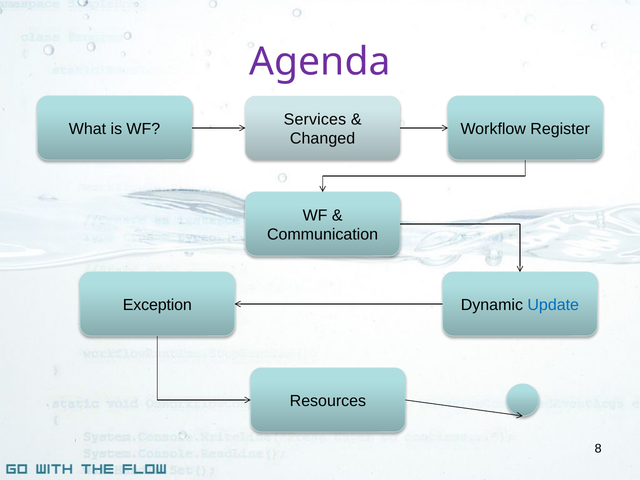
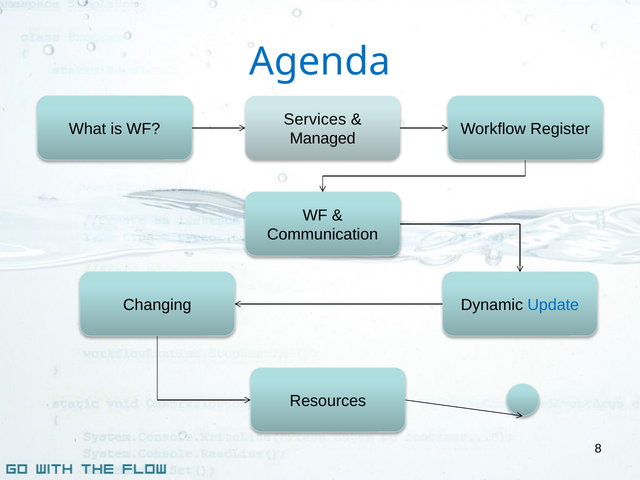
Agenda colour: purple -> blue (320, 62)
Changed: Changed -> Managed (323, 139)
Exception: Exception -> Changing (157, 305)
